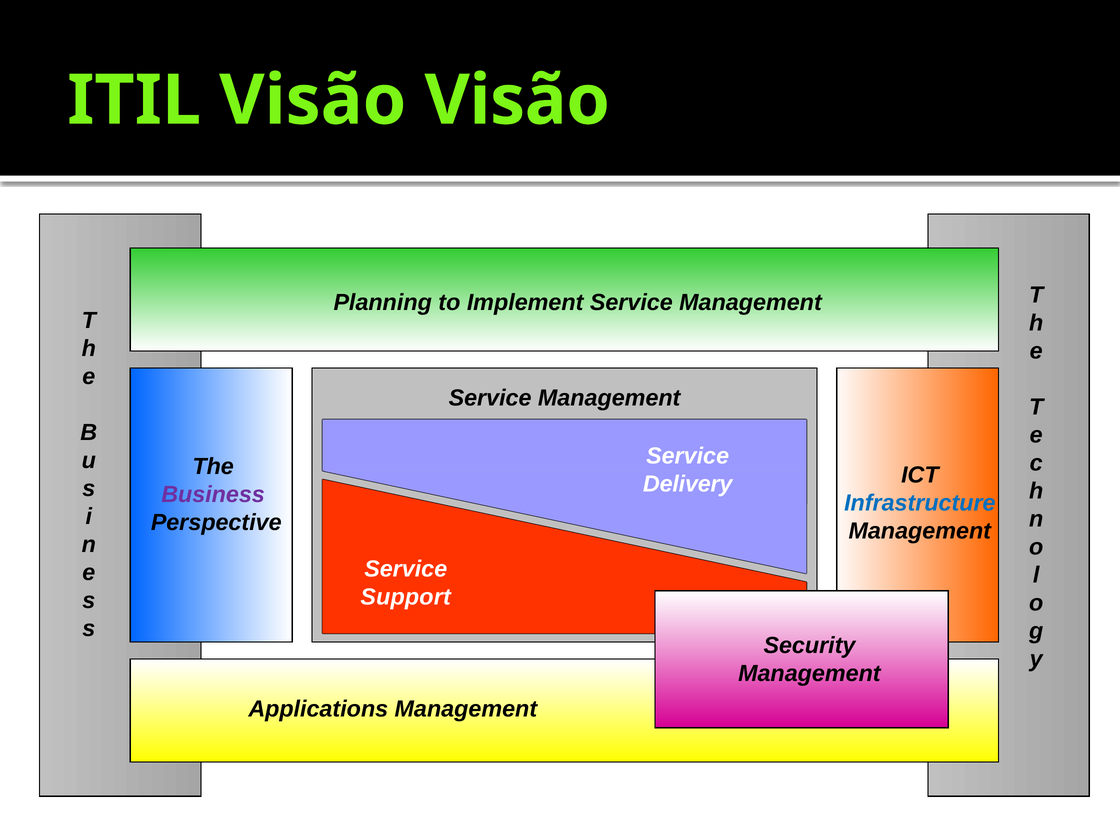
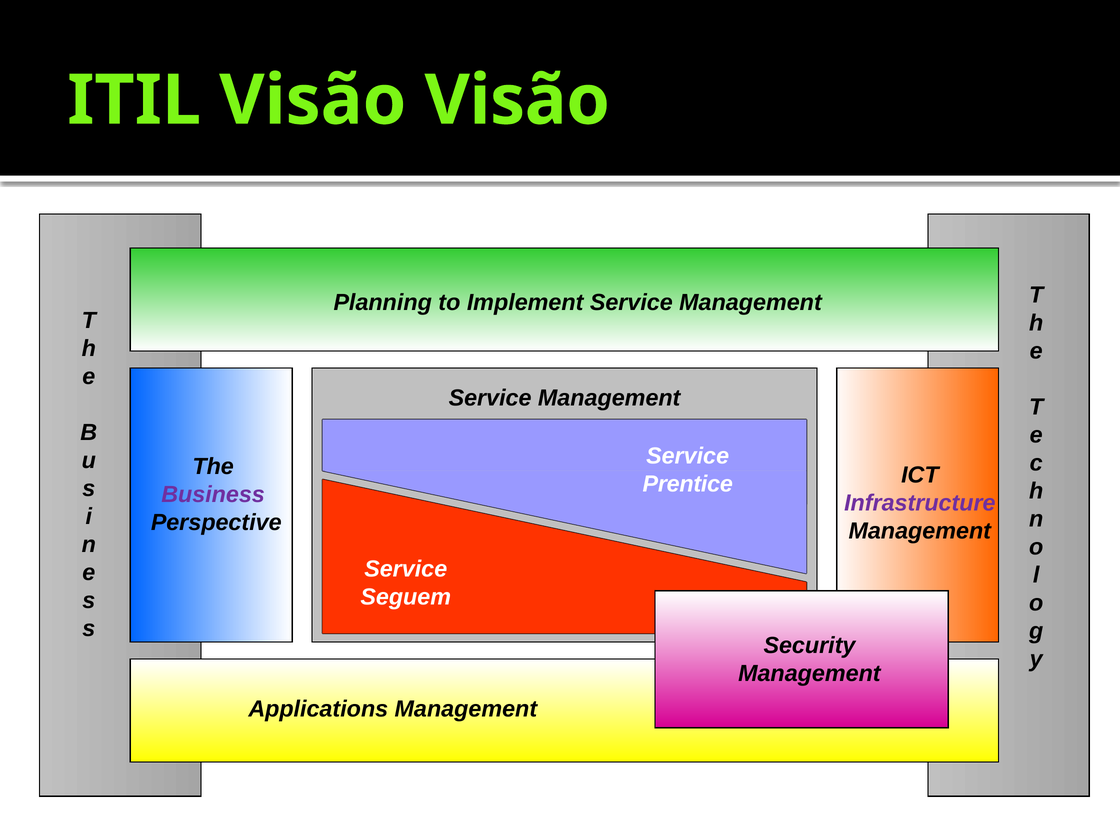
Delivery: Delivery -> Prentice (688, 484)
Infrastructure colour: blue -> purple (920, 503)
Support: Support -> Seguem (406, 597)
